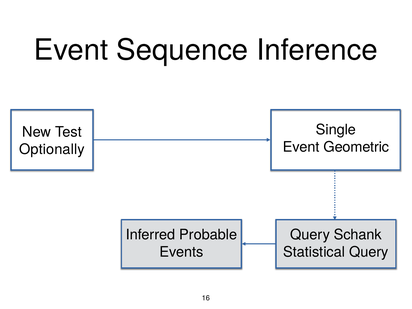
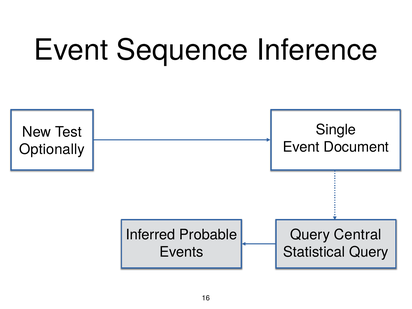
Geometric: Geometric -> Document (356, 147)
Schank: Schank -> Central (358, 235)
